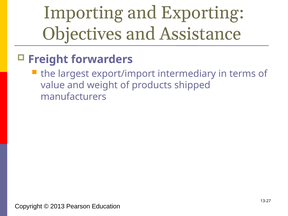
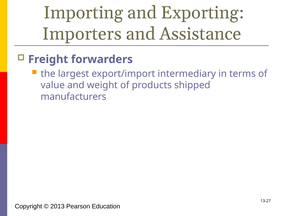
Objectives: Objectives -> Importers (82, 34)
